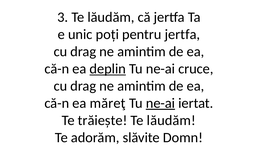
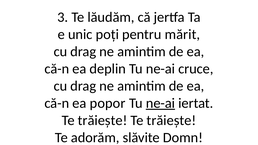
pentru jertfa: jertfa -> mărit (182, 34)
deplin underline: present -> none (108, 69)
măreţ: măreţ -> popor (108, 103)
lăudăm: lăudăm -> trăiește (171, 120)
